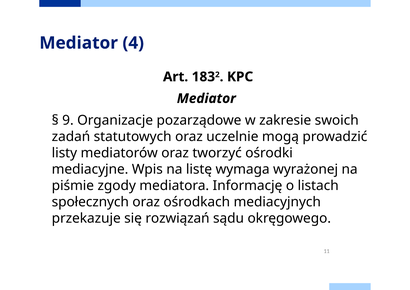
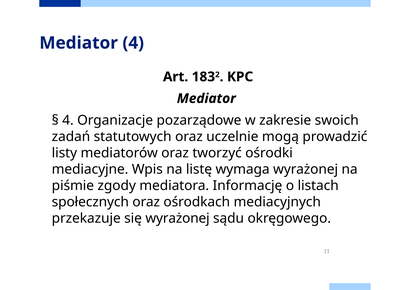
9: 9 -> 4 (68, 120)
się rozwiązań: rozwiązań -> wyrażonej (178, 218)
